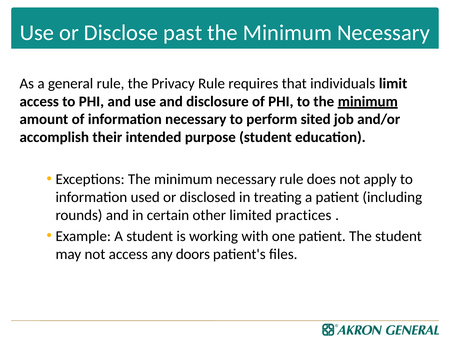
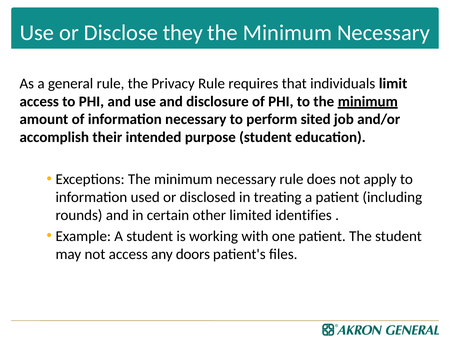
past: past -> they (183, 33)
practices: practices -> identifies (304, 216)
